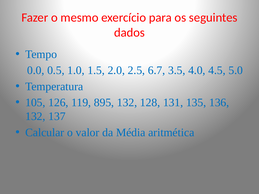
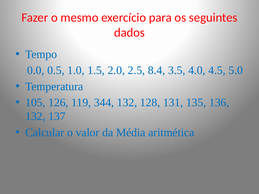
6.7: 6.7 -> 8.4 (157, 70)
895: 895 -> 344 (104, 103)
